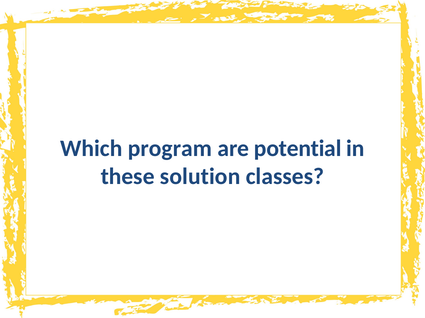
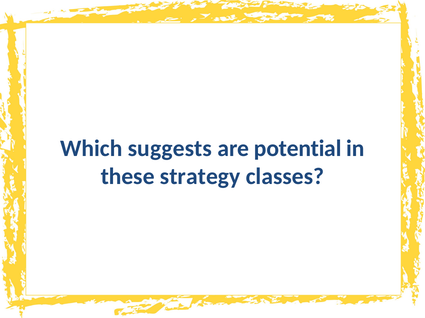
program: program -> suggests (170, 149)
solution: solution -> strategy (200, 177)
